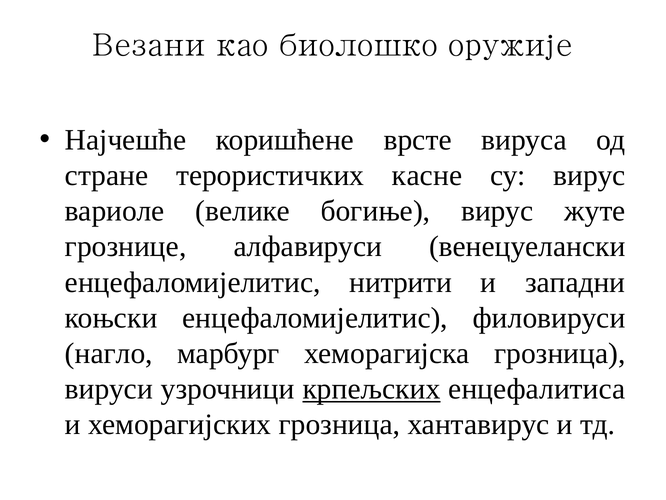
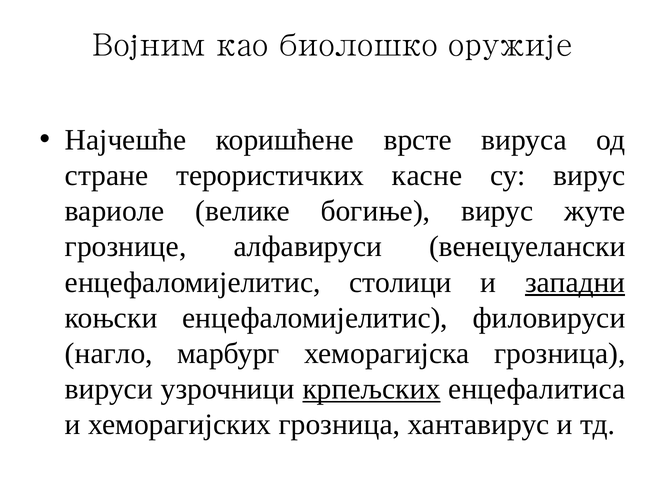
Везани: Везани -> Војним (149, 45)
нитрити: нитрити -> столици (401, 282)
западни underline: none -> present (575, 282)
